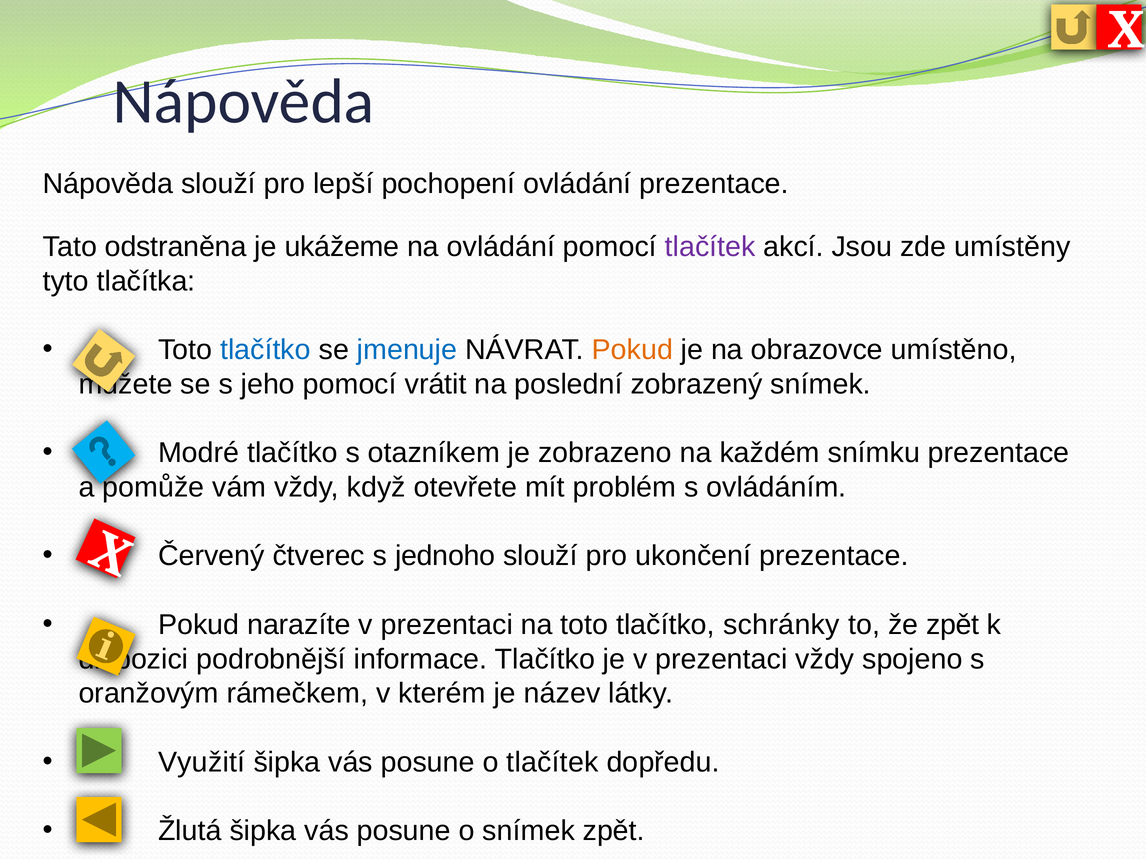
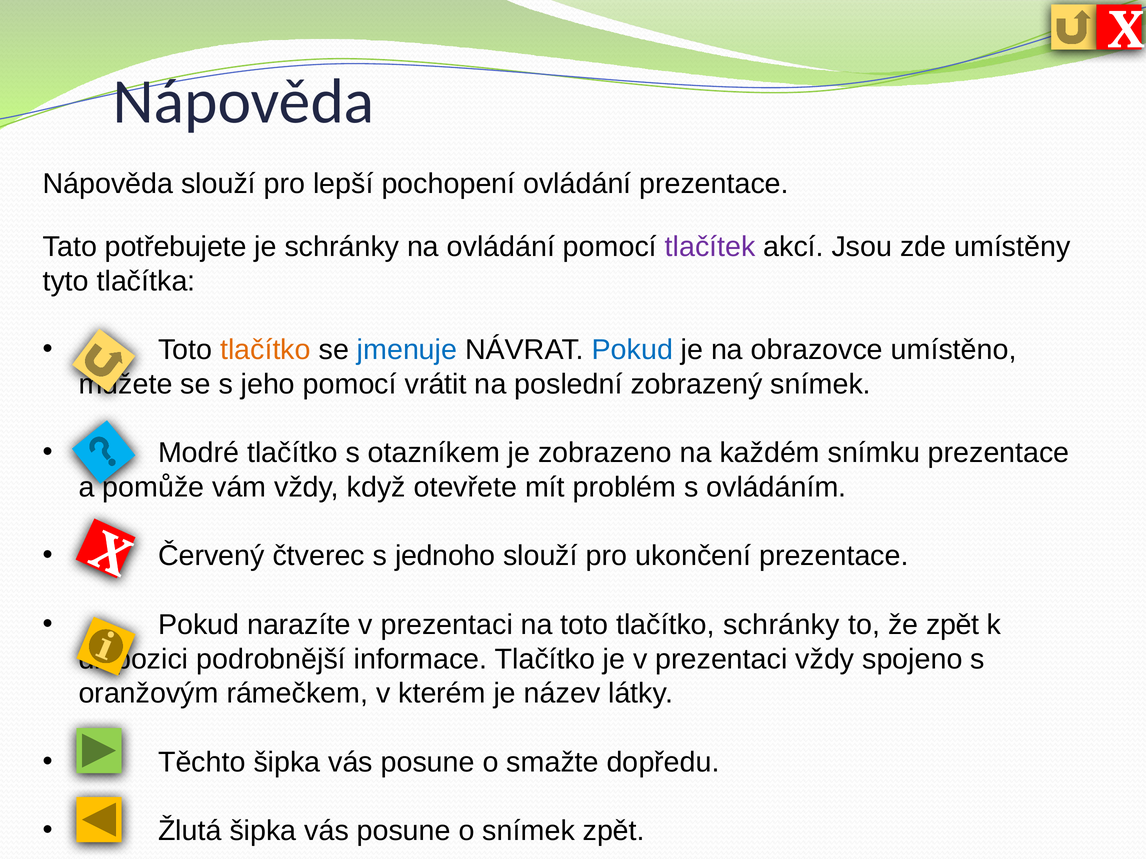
odstraněna: odstraněna -> potřebujete (176, 247)
je ukážeme: ukážeme -> schránky (342, 247)
tlačítko colour: blue -> orange (265, 350)
Pokud colour: orange -> blue (632, 350)
Využití: Využití -> Těchto (202, 763)
o tlačítek: tlačítek -> smažte (553, 763)
